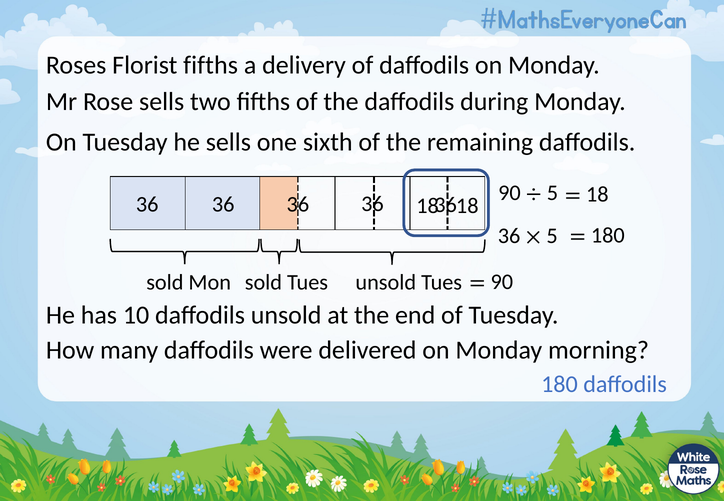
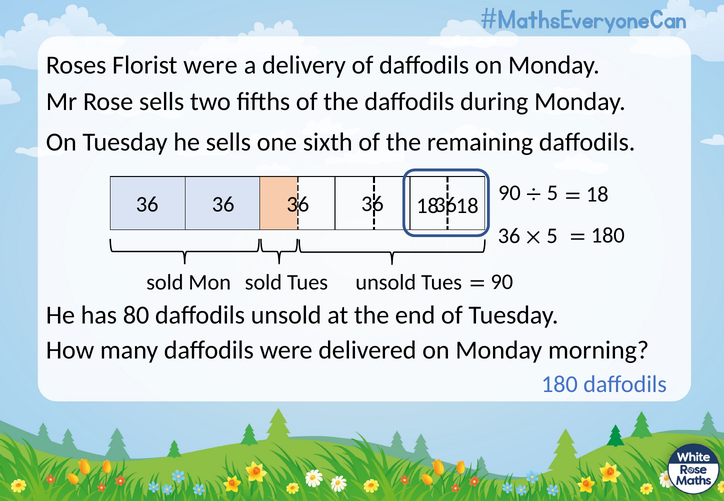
Florist fifths: fifths -> were (210, 65)
10: 10 -> 80 (136, 315)
